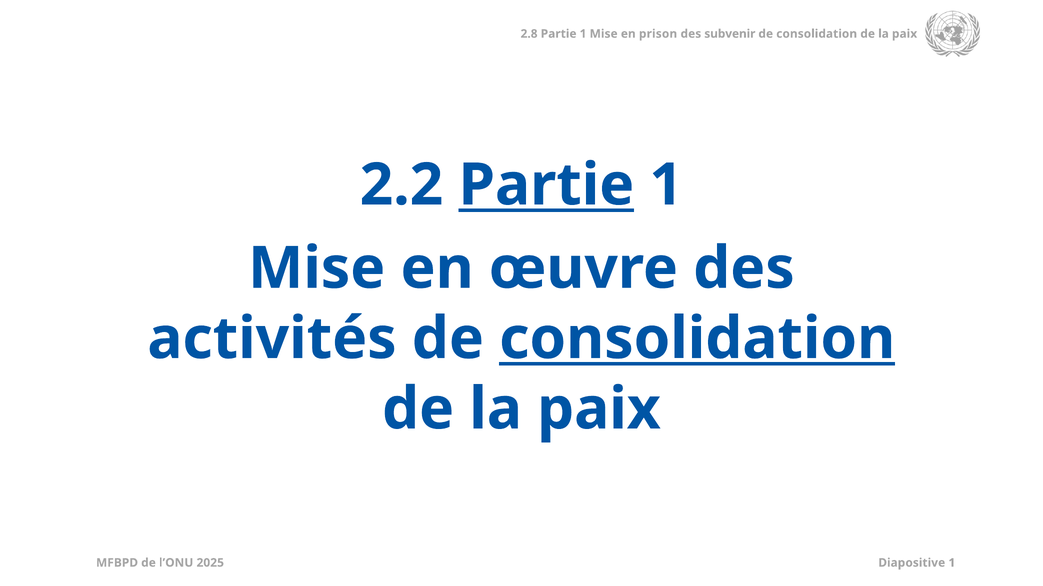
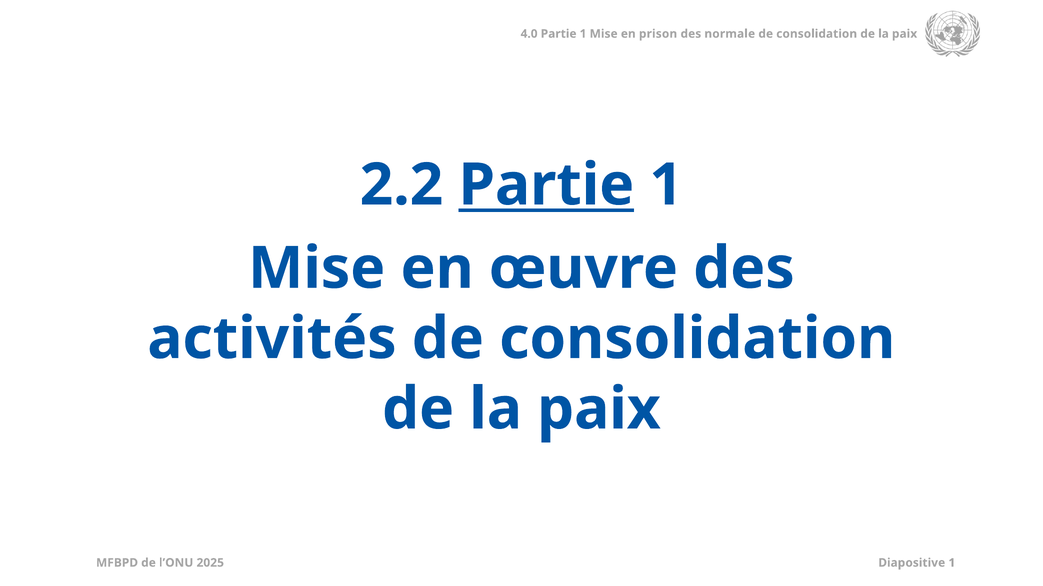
2.8: 2.8 -> 4.0 (529, 34)
subvenir: subvenir -> normale (730, 34)
consolidation underline: present -> none (697, 339)
